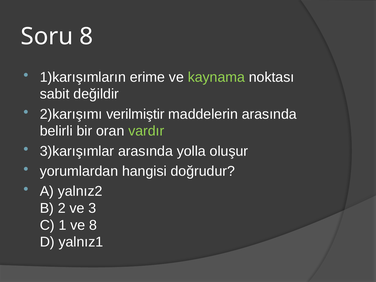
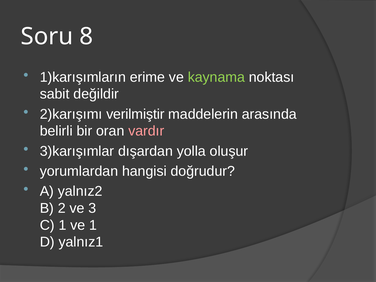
vardır colour: light green -> pink (146, 131)
3)karışımlar arasında: arasında -> dışardan (146, 151)
ve 8: 8 -> 1 (93, 225)
